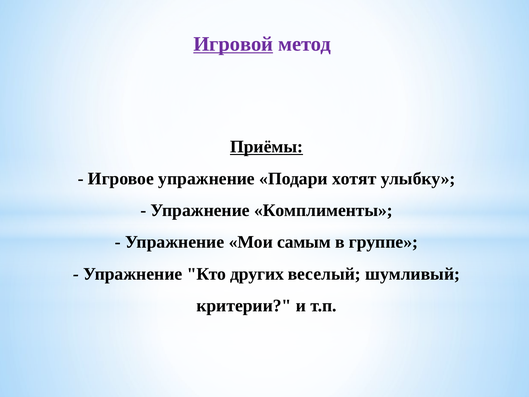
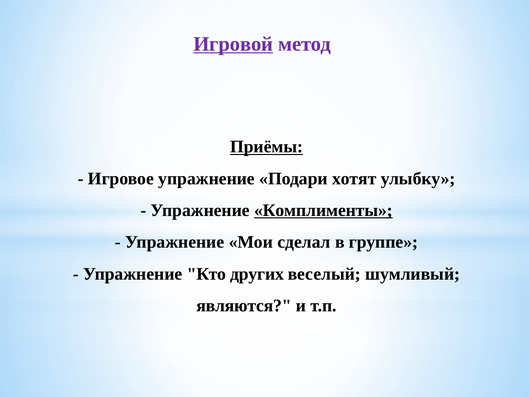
Комплименты underline: none -> present (323, 210)
самым: самым -> сделал (304, 242)
критерии: критерии -> являются (244, 305)
